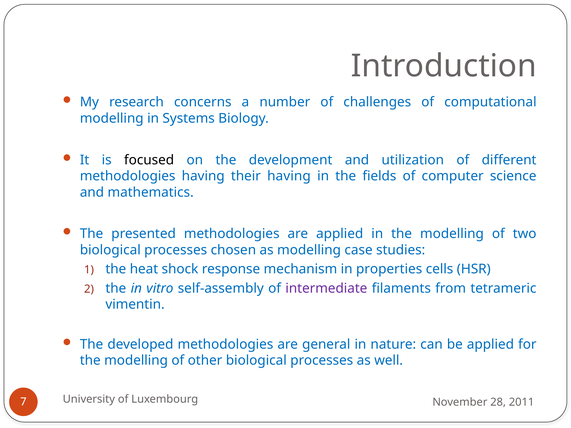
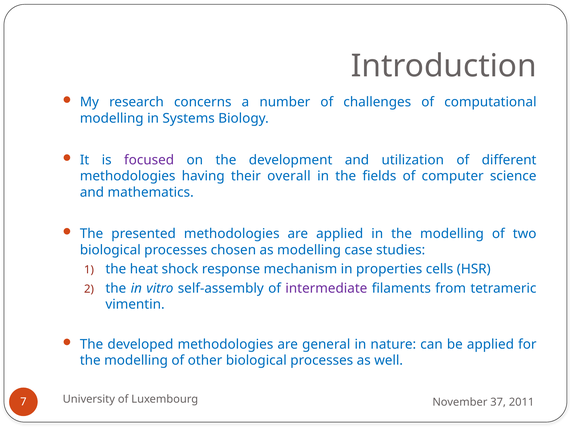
focused colour: black -> purple (149, 160)
their having: having -> overall (289, 176)
28: 28 -> 37 (498, 402)
